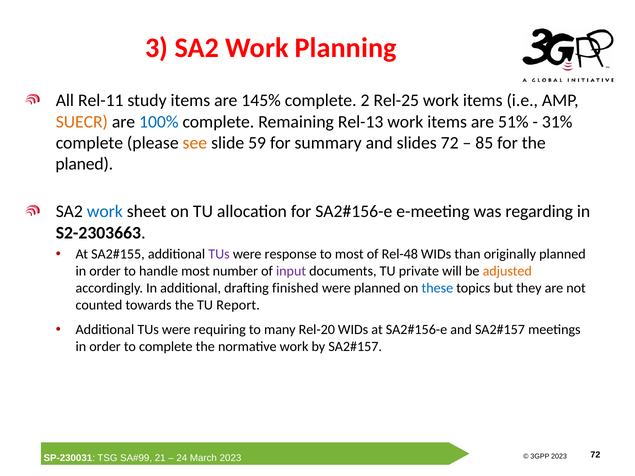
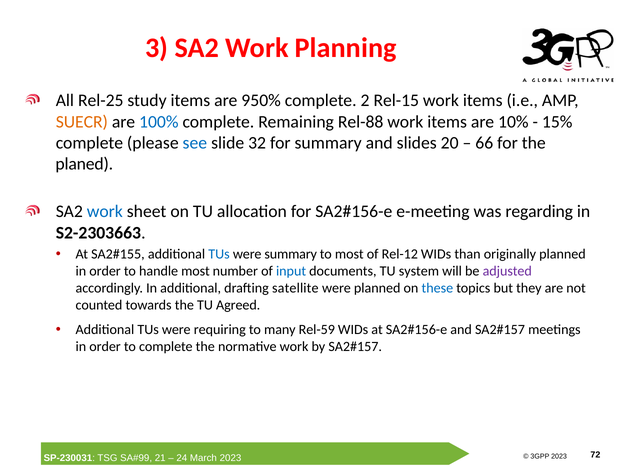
Rel-11: Rel-11 -> Rel-25 (101, 101)
145%: 145% -> 950% (261, 101)
Rel-25: Rel-25 -> Rel-15 (396, 101)
Rel-13: Rel-13 -> Rel-88 (361, 122)
51%: 51% -> 10% (513, 122)
31%: 31% -> 15% (557, 122)
see colour: orange -> blue (195, 143)
59: 59 -> 32 (257, 143)
slides 72: 72 -> 20 (450, 143)
85: 85 -> 66 (484, 143)
TUs colour: purple -> blue (219, 254)
were response: response -> summary (291, 254)
Rel-48: Rel-48 -> Rel-12 (400, 254)
input colour: purple -> blue (291, 271)
private: private -> system (419, 271)
adjusted colour: orange -> purple (507, 271)
finished: finished -> satellite (295, 288)
Report: Report -> Agreed (238, 305)
Rel-20: Rel-20 -> Rel-59 (317, 330)
